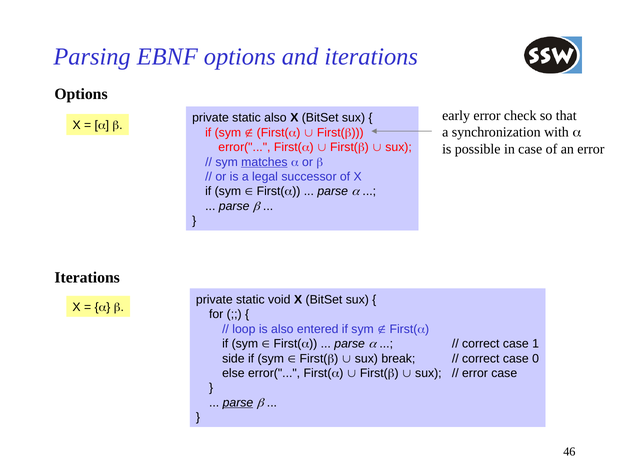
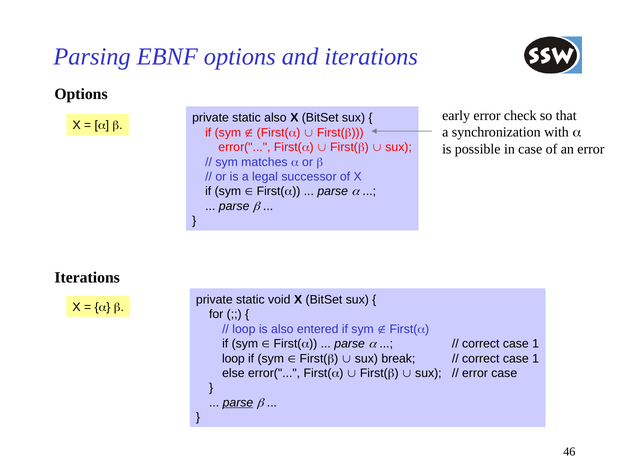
matches underline: present -> none (264, 162)
side: side -> loop (233, 358)
0: 0 -> 1 (536, 358)
